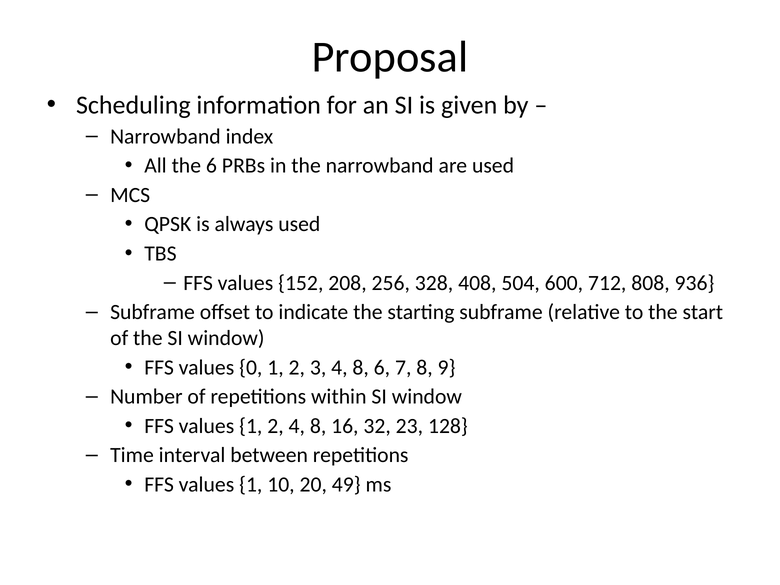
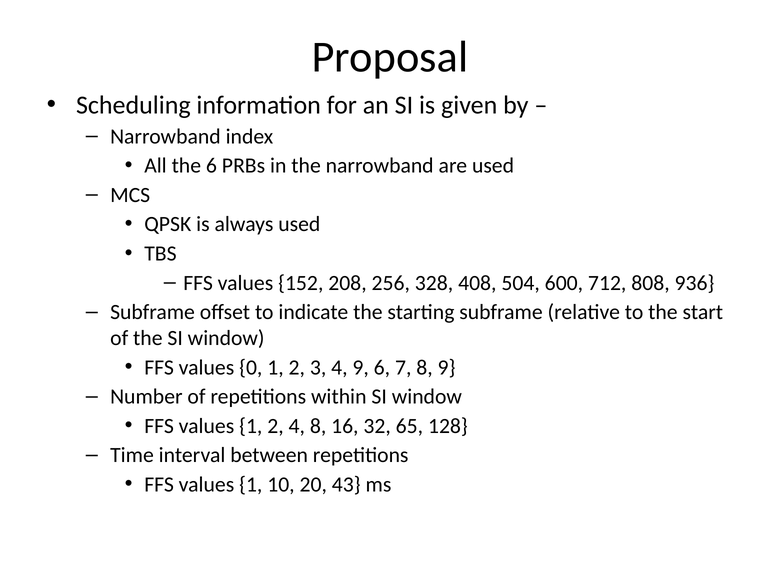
3 4 8: 8 -> 9 (361, 367)
23: 23 -> 65 (409, 426)
49: 49 -> 43 (346, 484)
